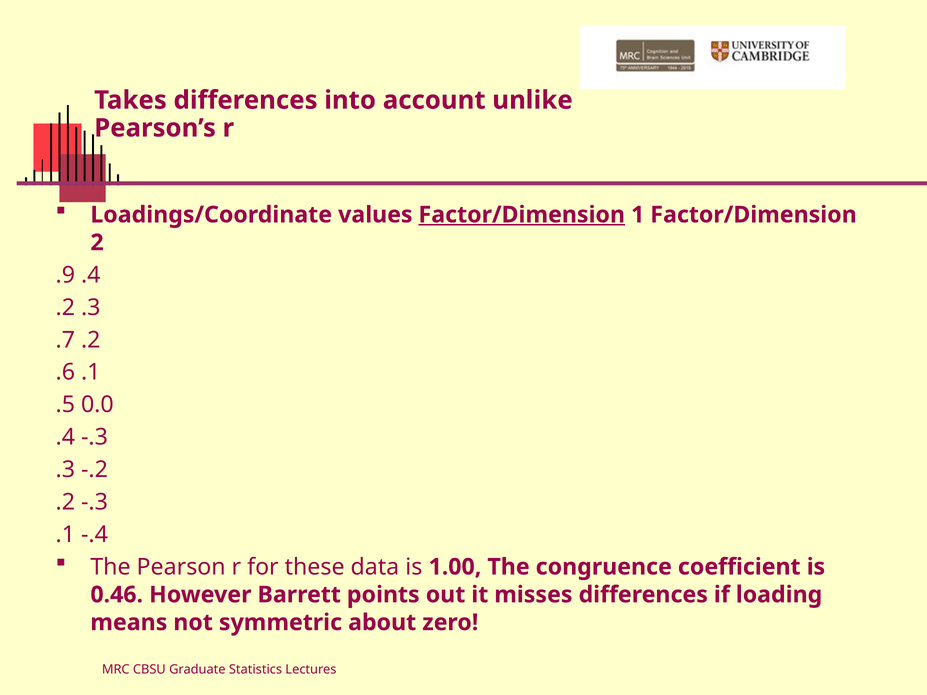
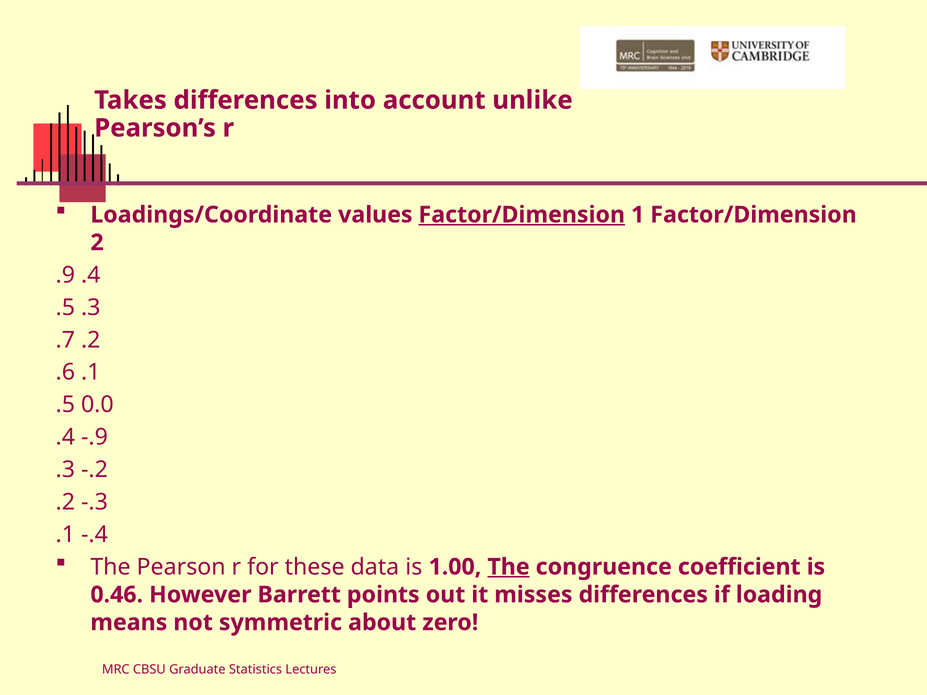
.2: .2 -> .5 (65, 308)
.4 -.3: -.3 -> -.9 (94, 437)
The underline: none -> present (509, 567)
